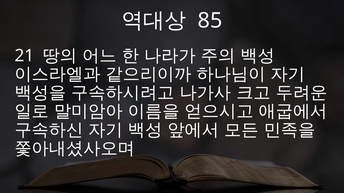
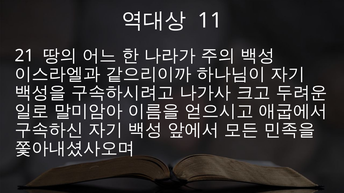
85: 85 -> 11 (210, 21)
